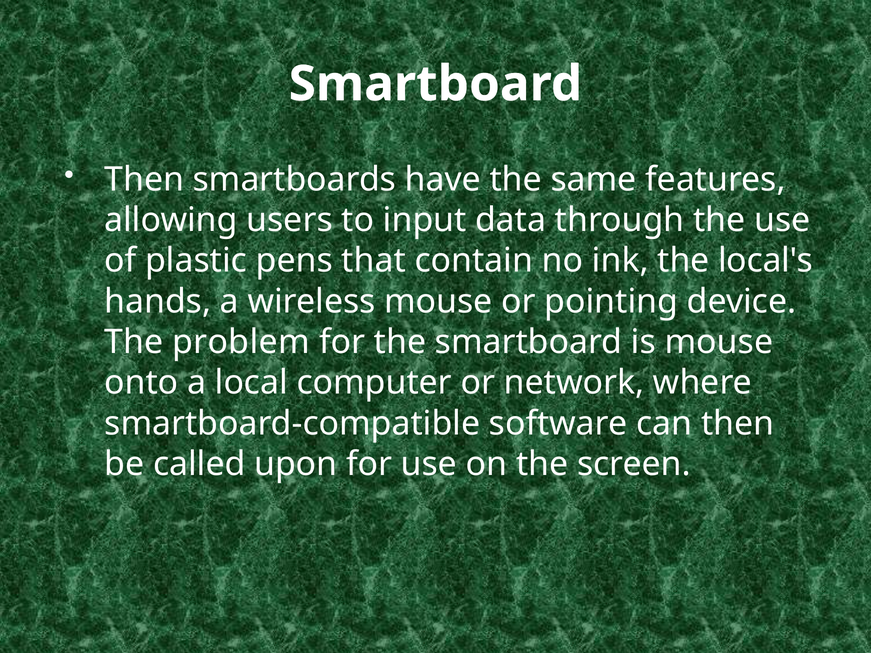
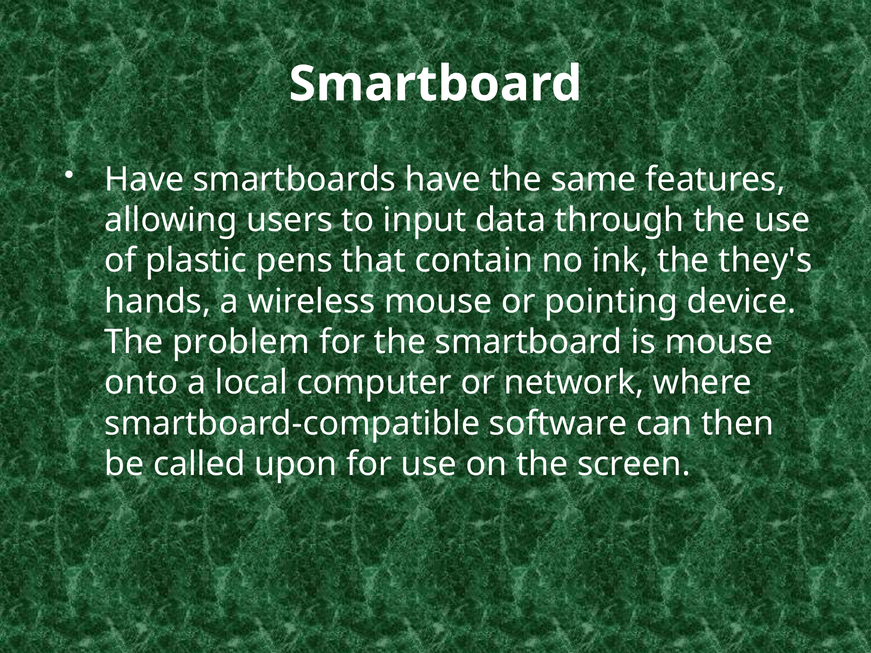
Then: Then -> Have (144, 179)
local's: local's -> they's (765, 261)
